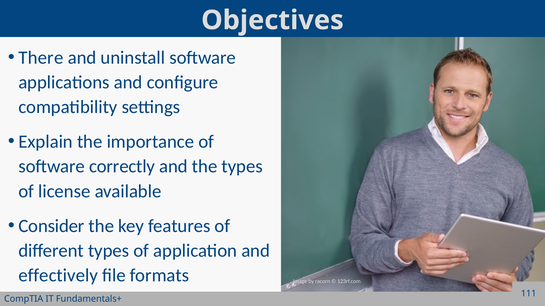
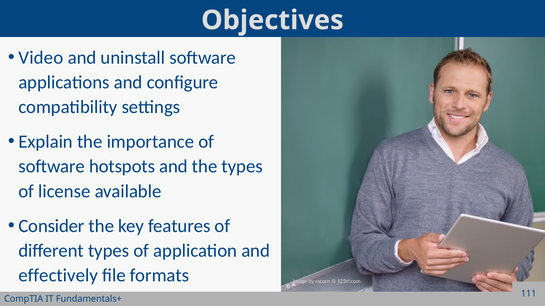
There: There -> Video (41, 58)
correctly: correctly -> hotspots (122, 167)
